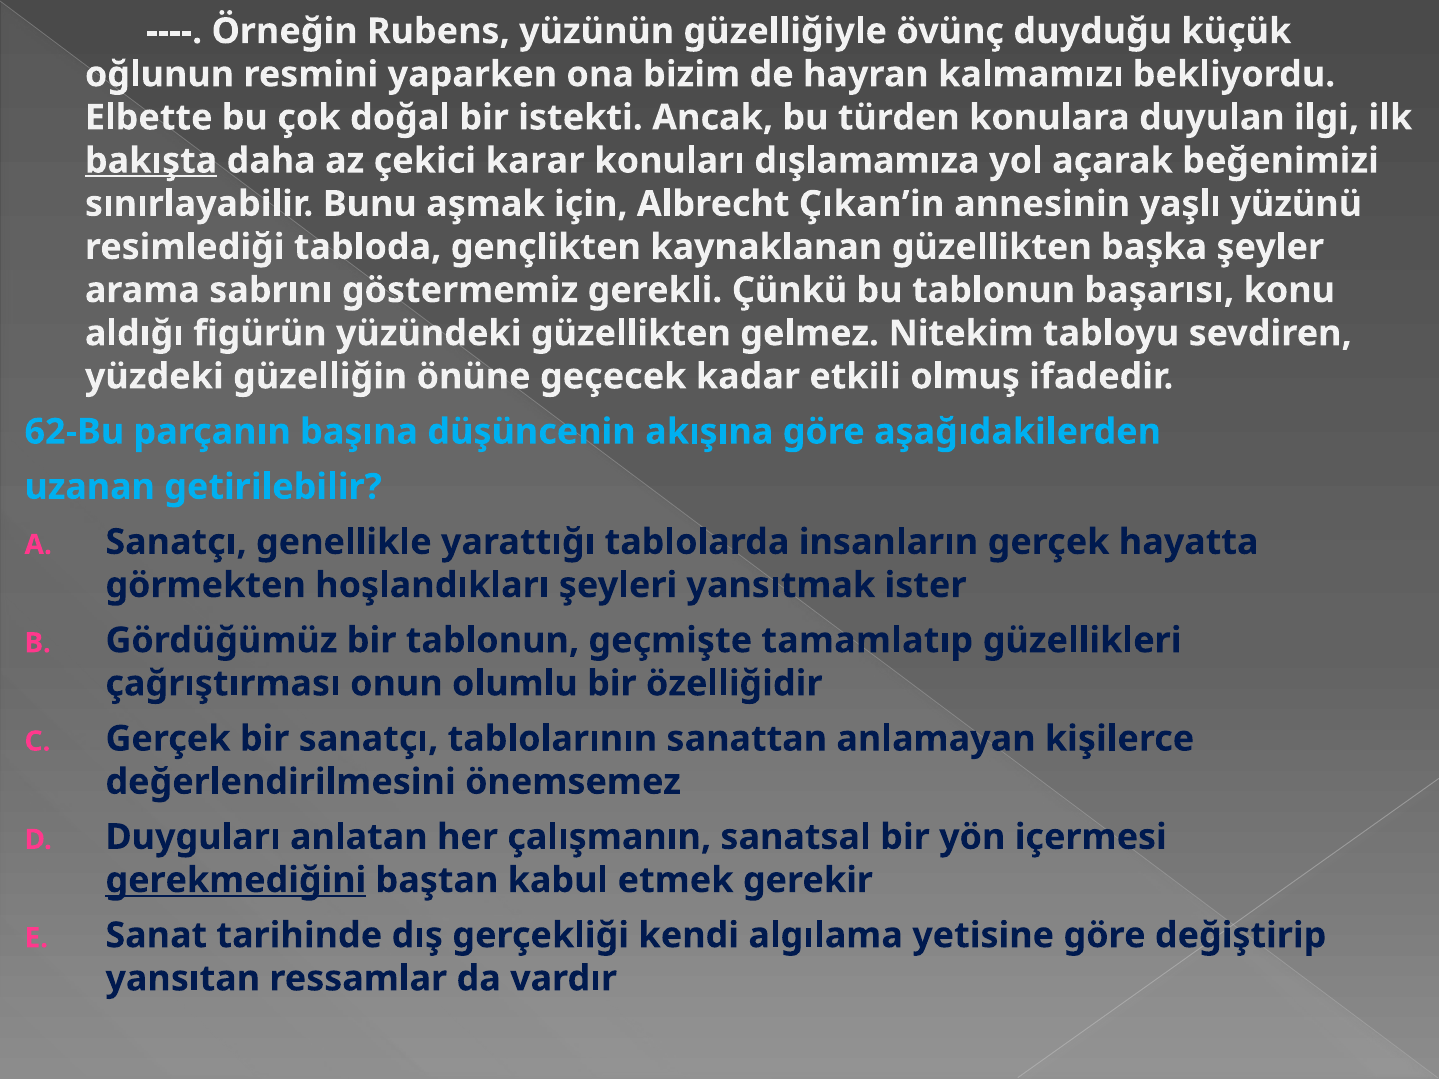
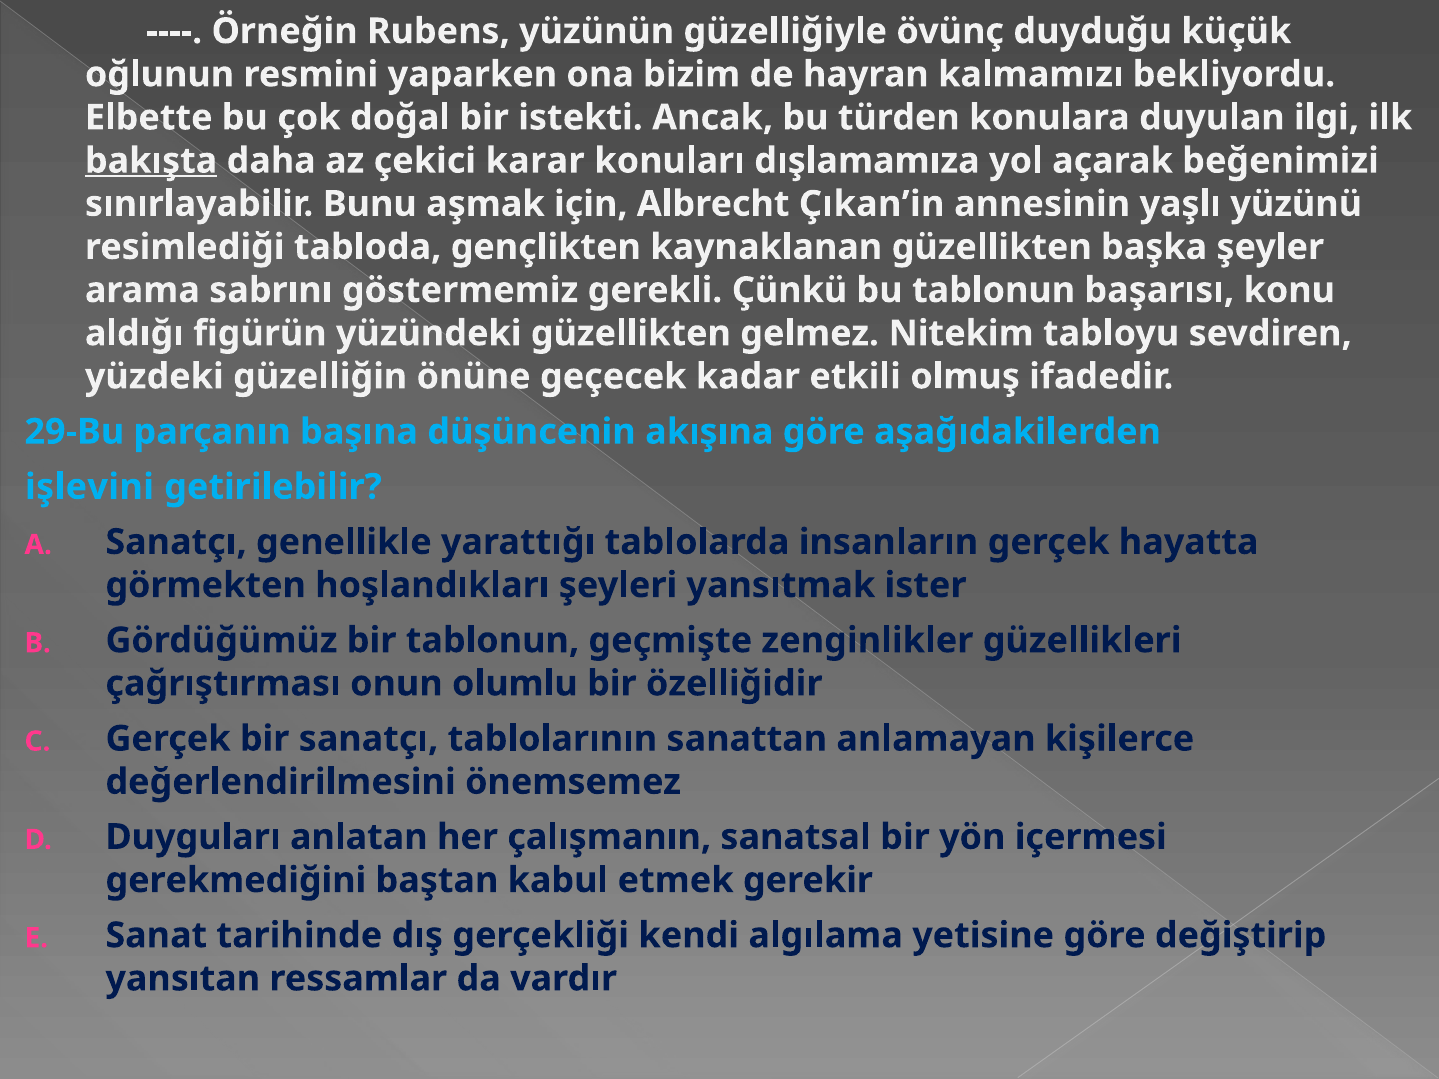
62-Bu: 62-Bu -> 29-Bu (74, 432)
uzanan: uzanan -> işlevini (89, 487)
tamamlatıp: tamamlatıp -> zenginlikler (867, 641)
gerekmediğini underline: present -> none (236, 880)
